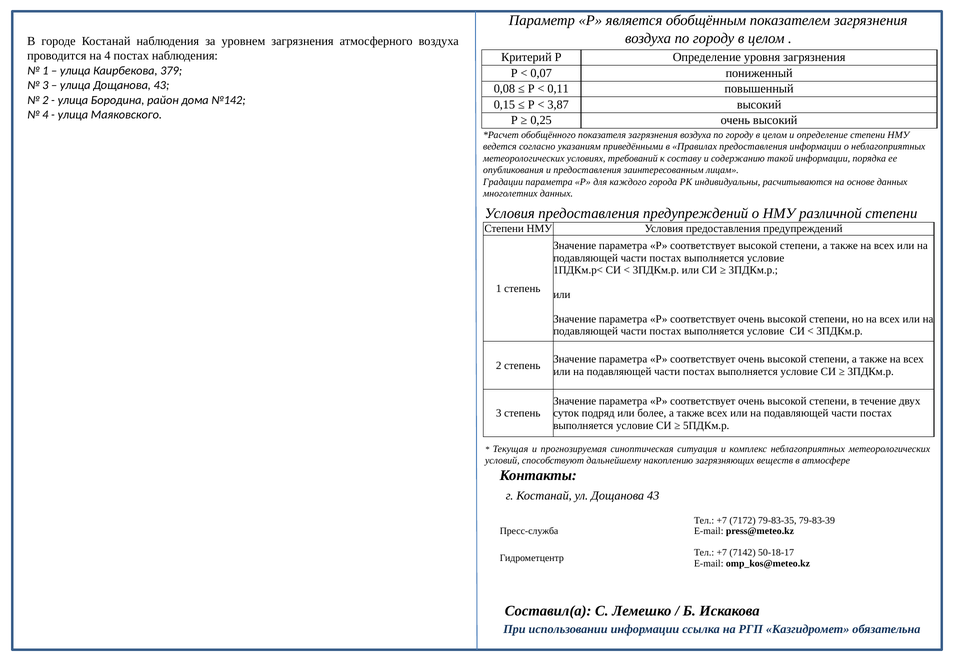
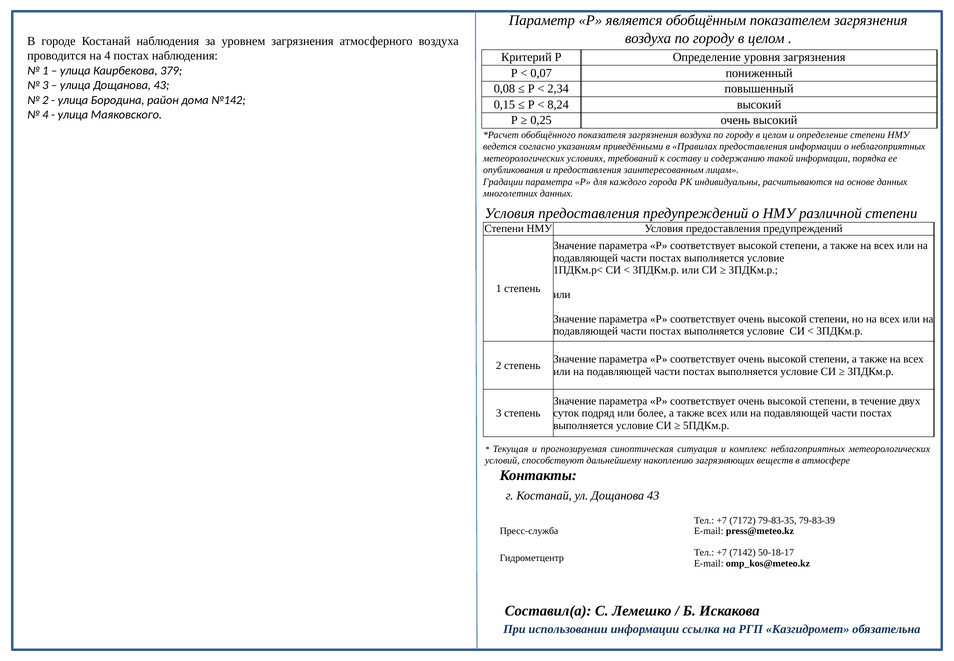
0,11: 0,11 -> 2,34 (558, 89)
3,87: 3,87 -> 8,24 (558, 105)
